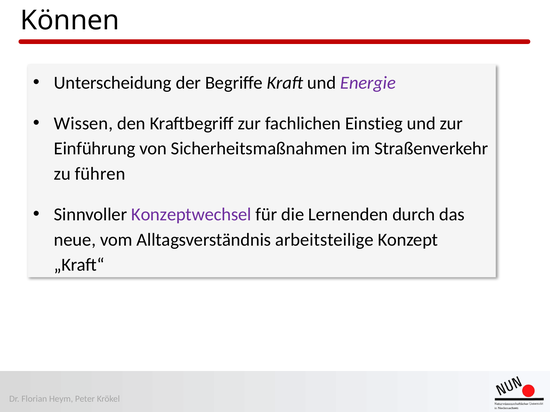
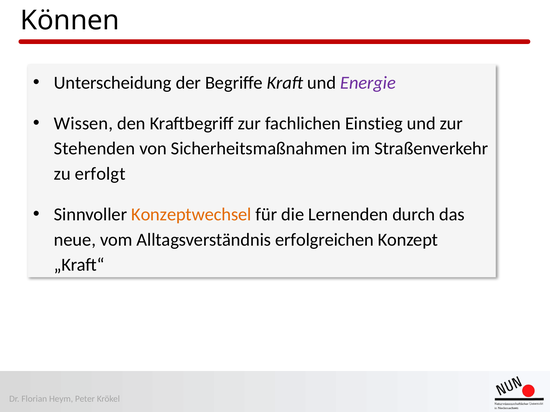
Einführung: Einführung -> Stehenden (95, 149)
führen: führen -> erfolgt (100, 174)
Konzeptwechsel colour: purple -> orange (191, 215)
arbeitsteilige: arbeitsteilige -> erfolgreichen (325, 240)
